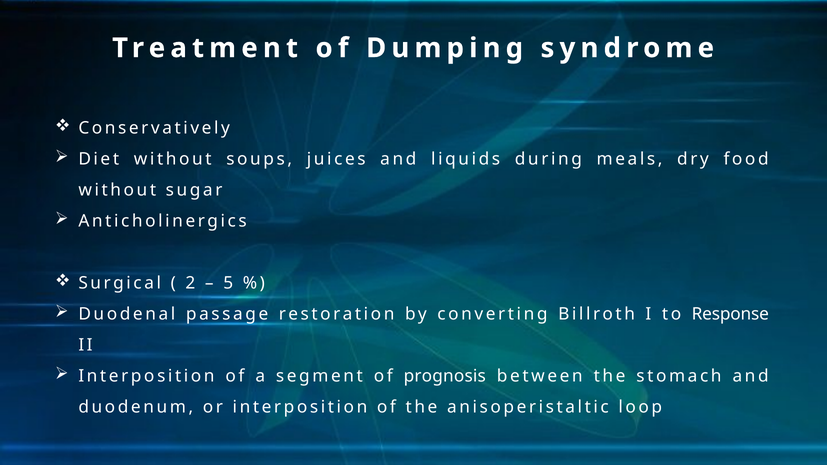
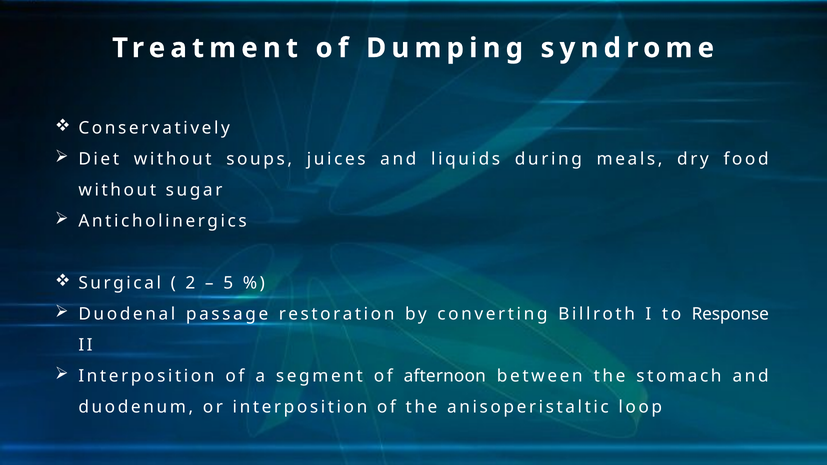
prognosis: prognosis -> afternoon (445, 376)
